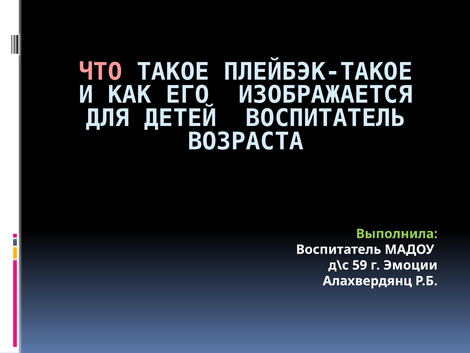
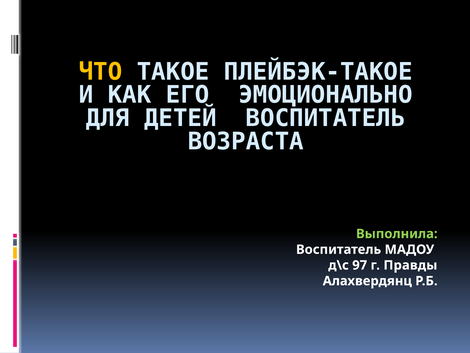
ЧТО colour: pink -> yellow (101, 72)
ИЗОБРАЖАЕТСЯ: ИЗОБРАЖАЕТСЯ -> ЭМОЦИОНАЛЬНО (326, 95)
59: 59 -> 97 (360, 265)
Эмоции: Эмоции -> Правды (410, 265)
